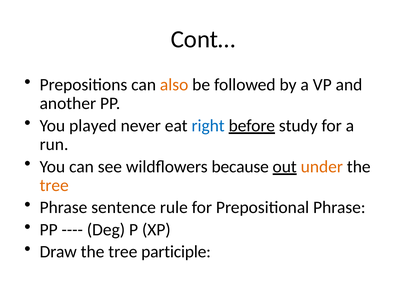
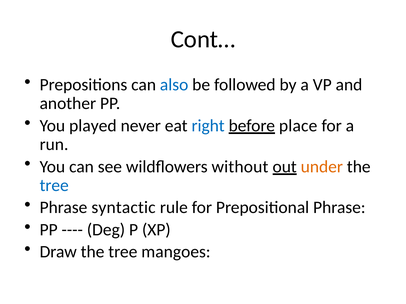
also colour: orange -> blue (174, 85)
study: study -> place (298, 126)
because: because -> without (240, 167)
tree colour: orange -> blue (54, 186)
sentence: sentence -> syntactic (124, 208)
participle: participle -> mangoes (176, 252)
